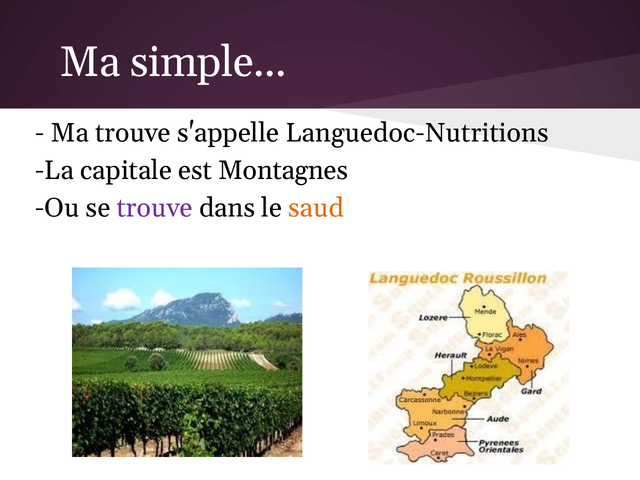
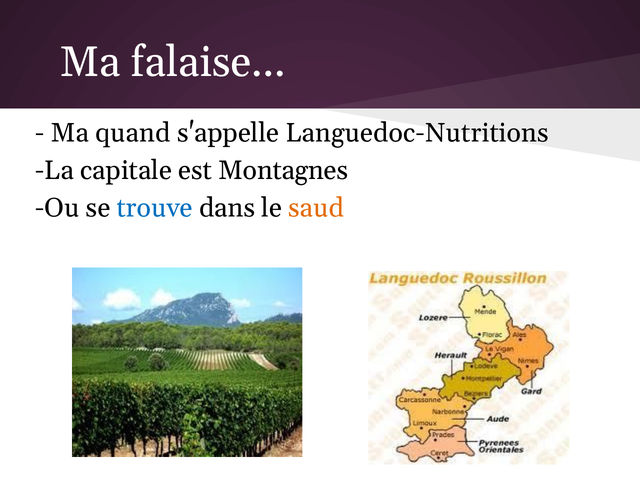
simple: simple -> falaise (208, 62)
Ma trouve: trouve -> quand (133, 133)
trouve colour: purple -> blue (155, 208)
